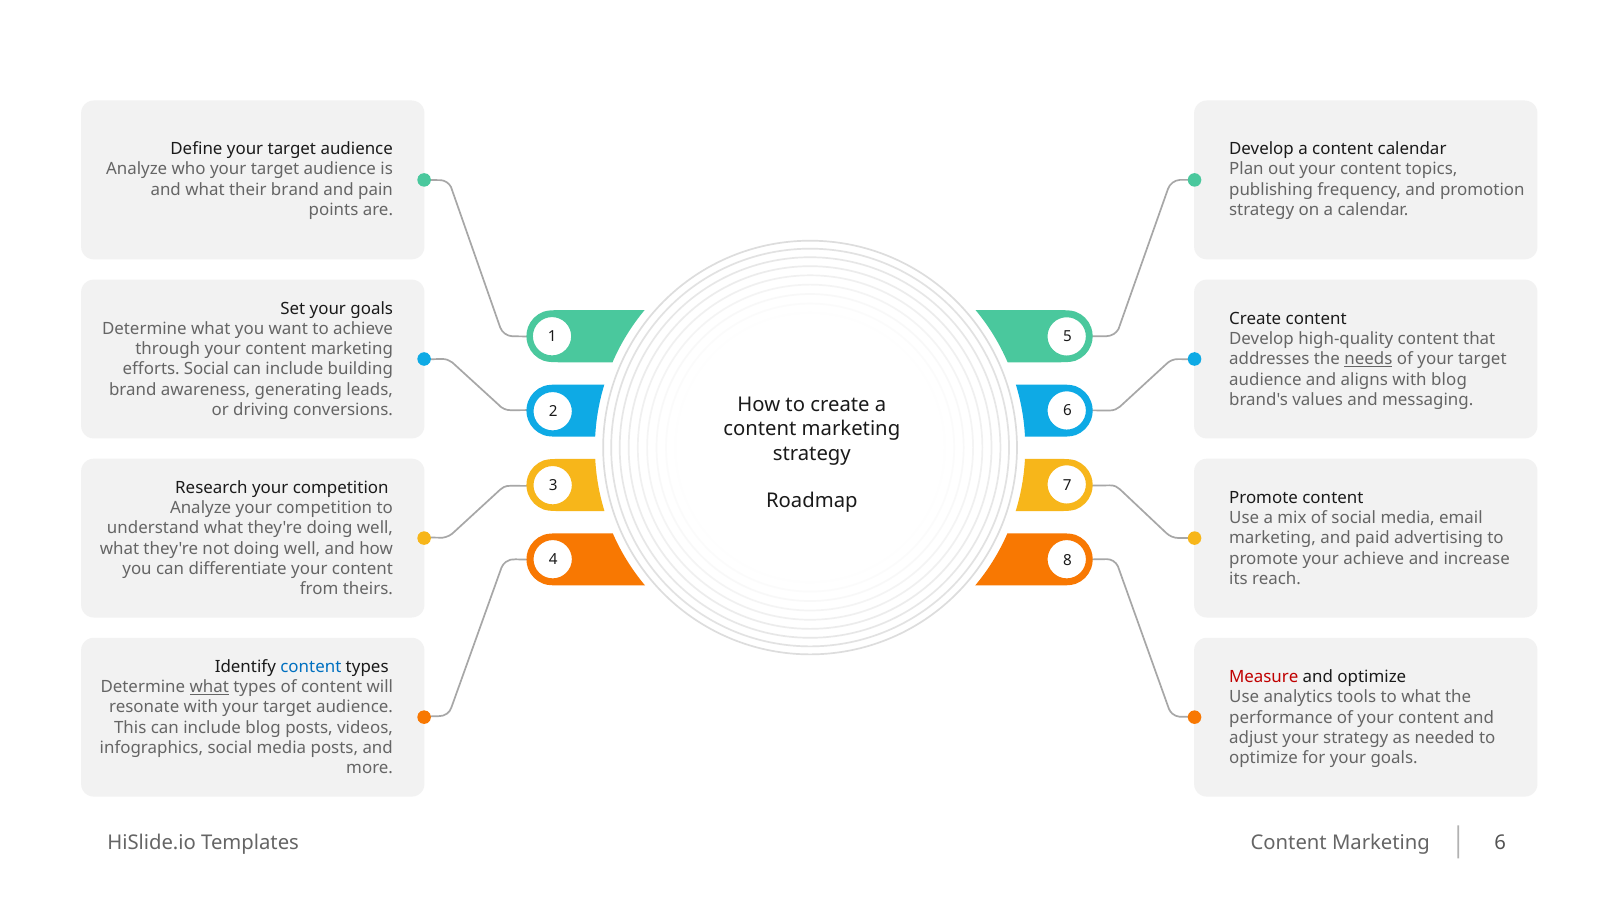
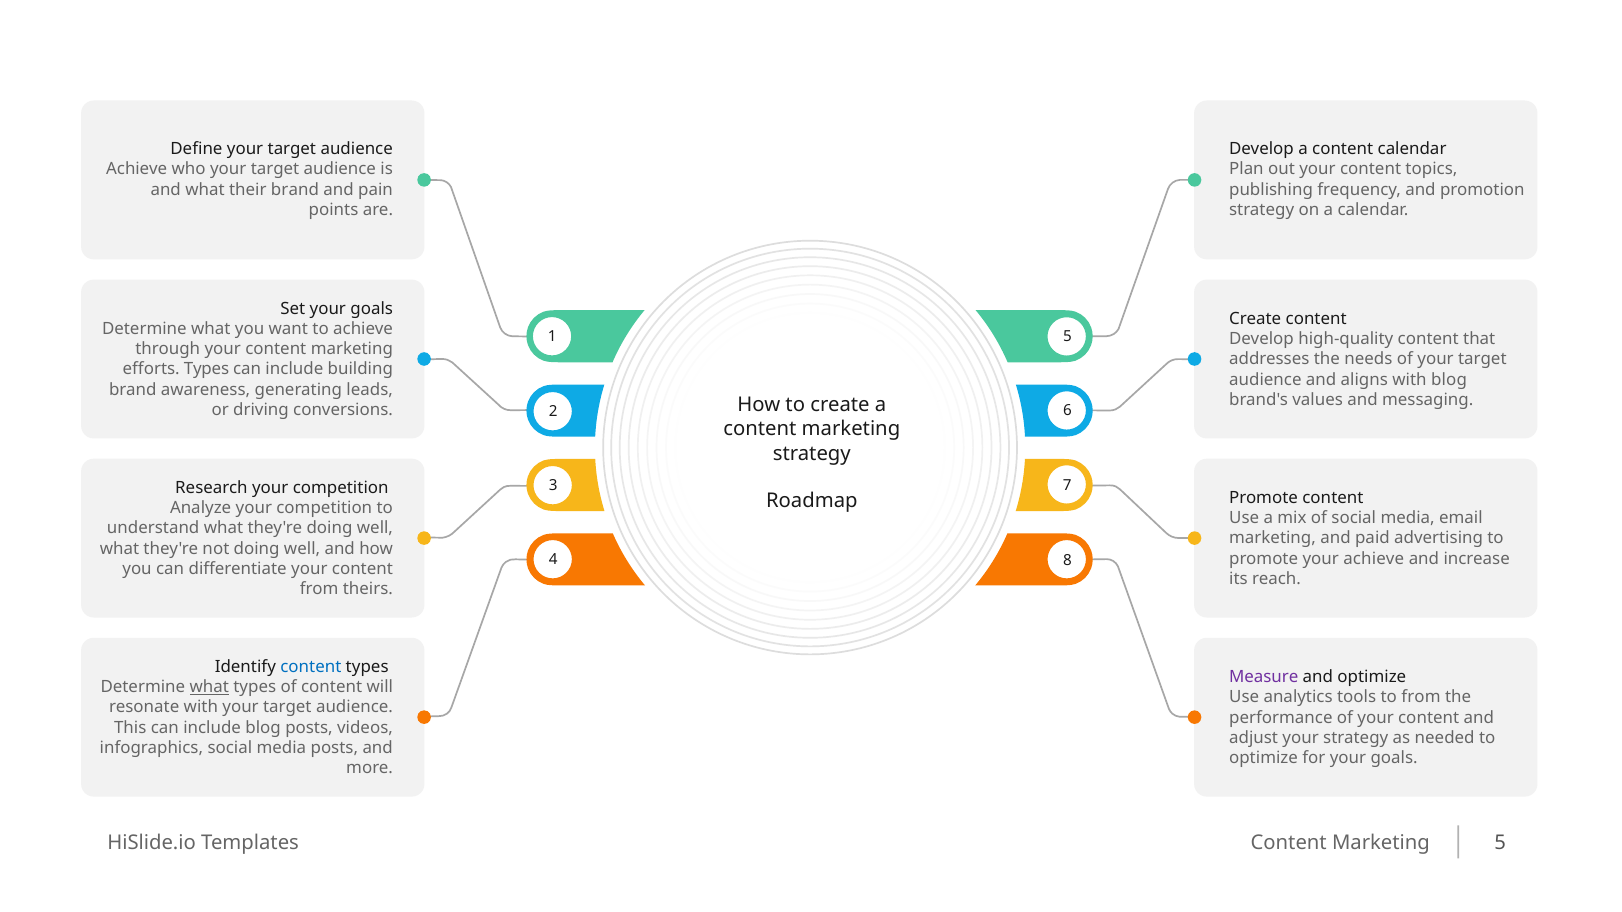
Analyze: Analyze -> Achieve (137, 169)
needs underline: present -> none (1368, 359)
efforts Social: Social -> Types (206, 370)
Measure colour: red -> purple (1264, 677)
to what: what -> from (1421, 697)
6: 6 -> 5 (1500, 843)
